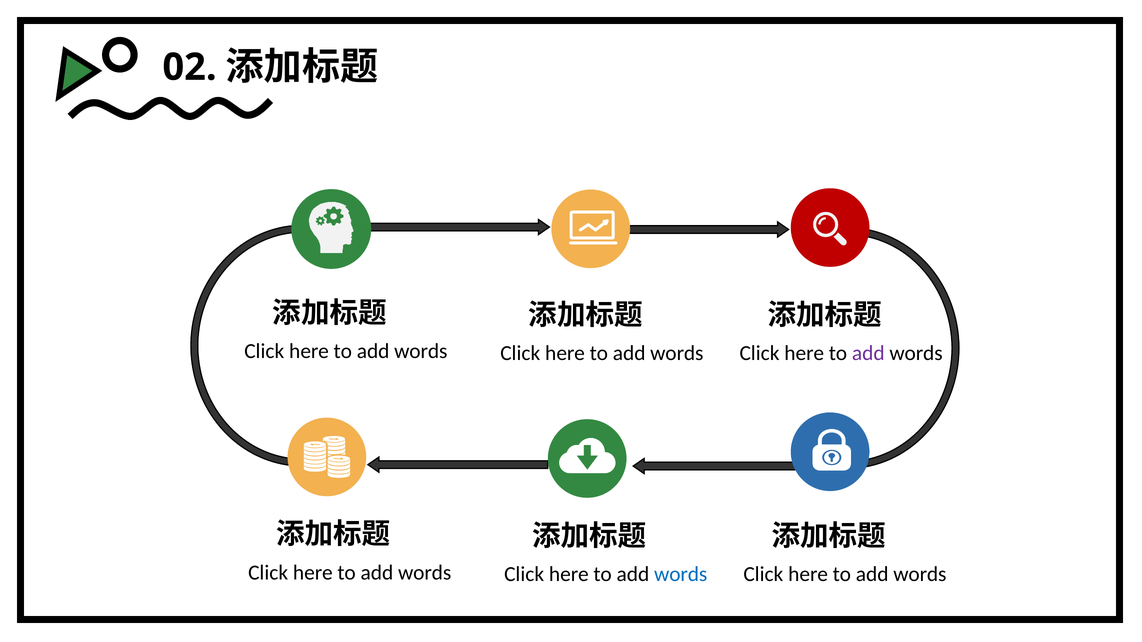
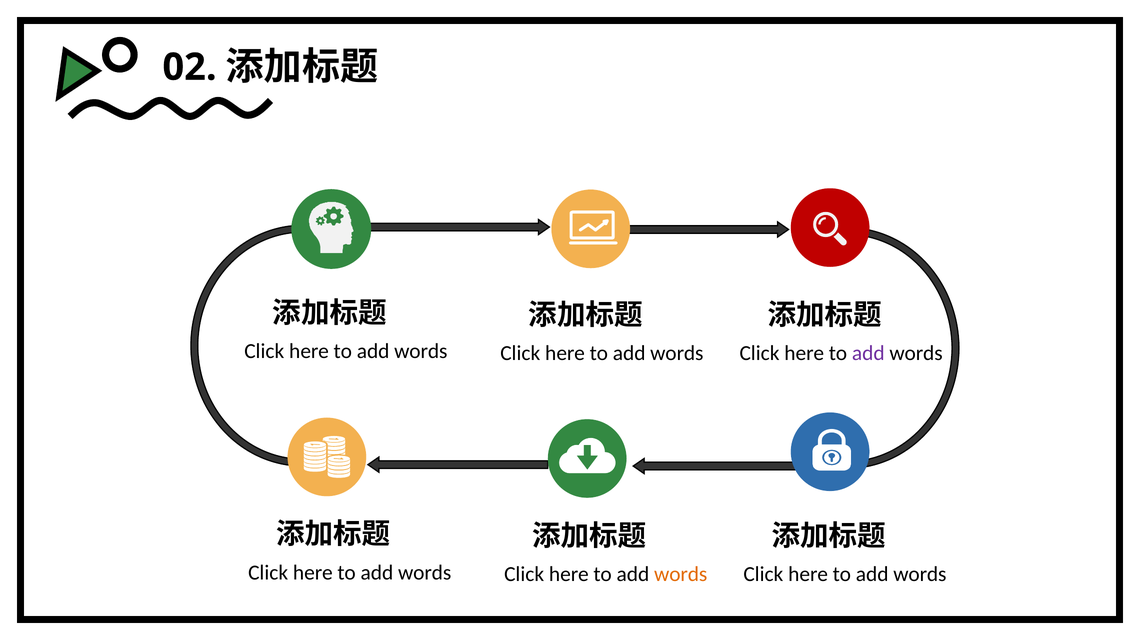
words colour: blue -> orange (681, 575)
